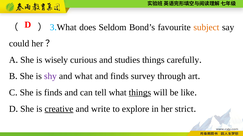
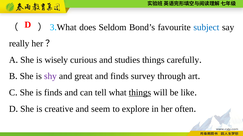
subject colour: orange -> blue (206, 27)
could: could -> really (19, 44)
and what: what -> great (84, 77)
creative underline: present -> none (59, 109)
write: write -> seem (101, 109)
strict: strict -> often (184, 109)
